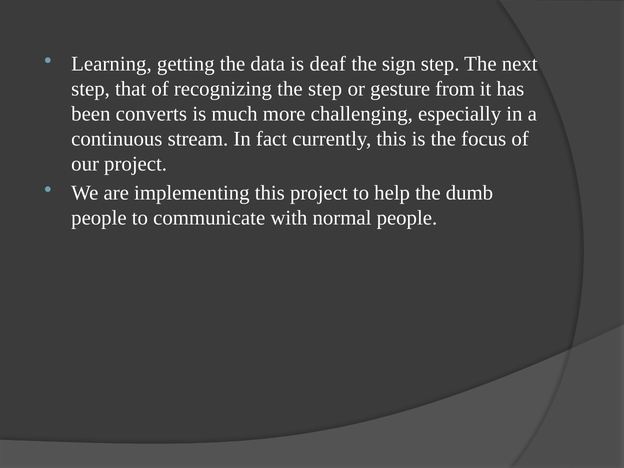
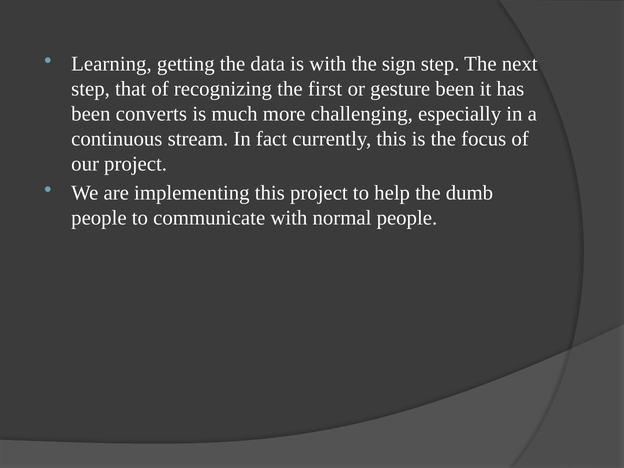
is deaf: deaf -> with (328, 64)
the step: step -> first (325, 89)
gesture from: from -> been (455, 89)
